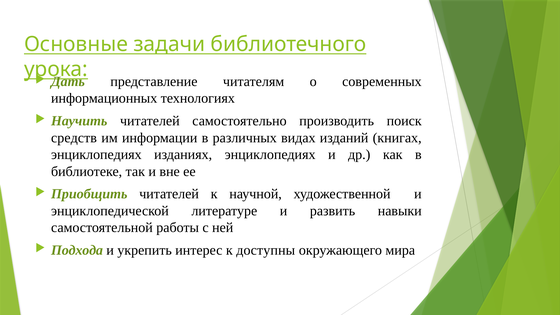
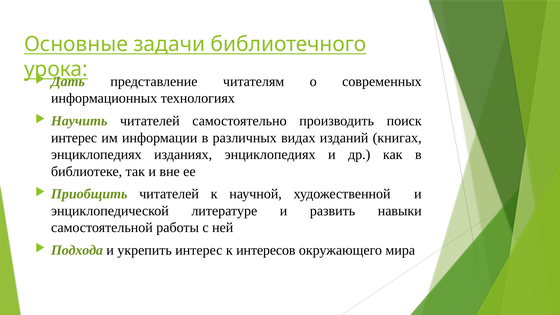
средств: средств -> интерес (74, 138)
доступны: доступны -> интересов (266, 250)
